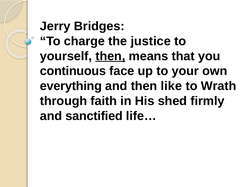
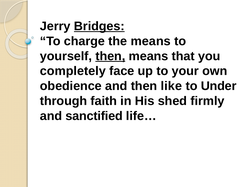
Bridges underline: none -> present (99, 26)
the justice: justice -> means (151, 41)
continuous: continuous -> completely (73, 71)
everything: everything -> obedience (71, 86)
Wrath: Wrath -> Under (219, 86)
